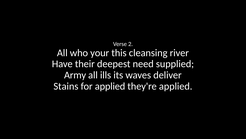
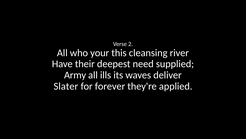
Stains: Stains -> Slater (66, 86)
for applied: applied -> forever (110, 86)
